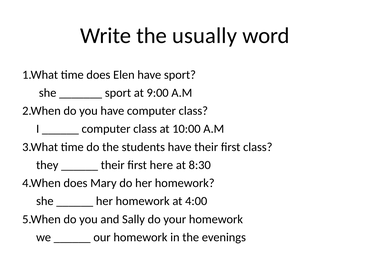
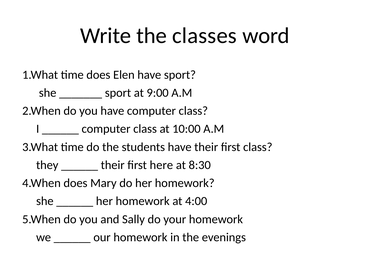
usually: usually -> classes (205, 36)
